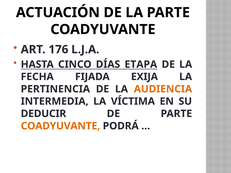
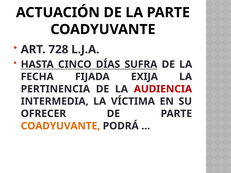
176: 176 -> 728 (58, 50)
ETAPA: ETAPA -> SUFRA (141, 64)
AUDIENCIA colour: orange -> red (163, 89)
DEDUCIR: DEDUCIR -> OFRECER (43, 114)
